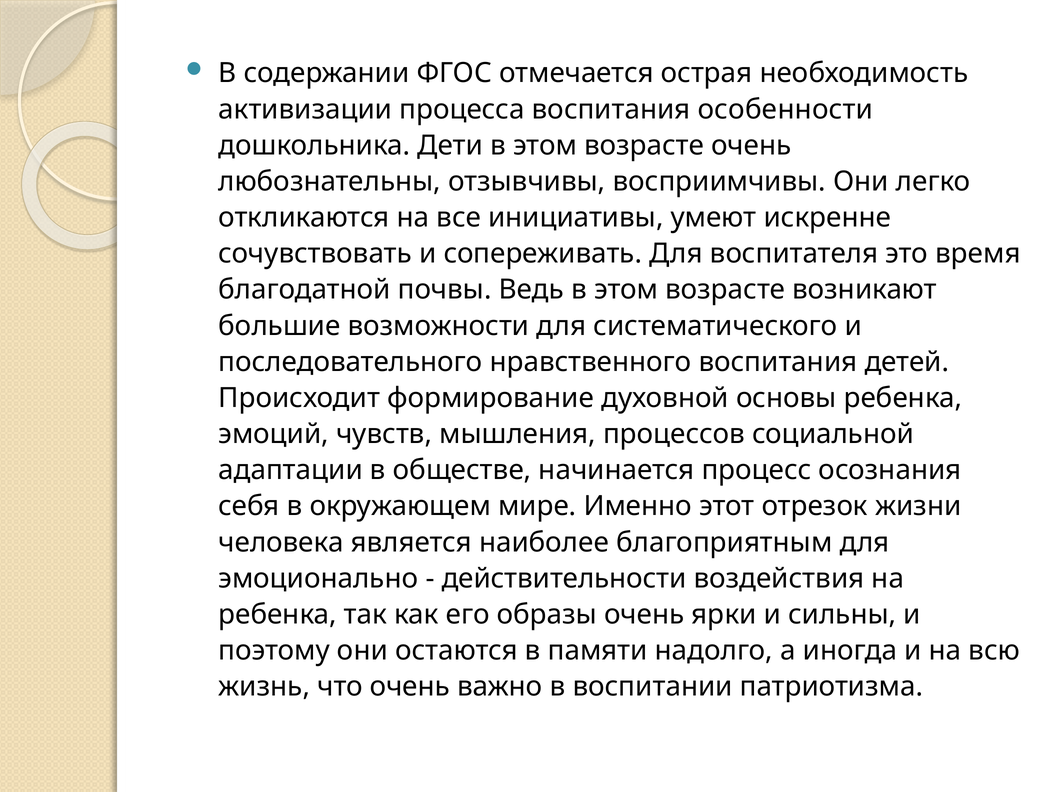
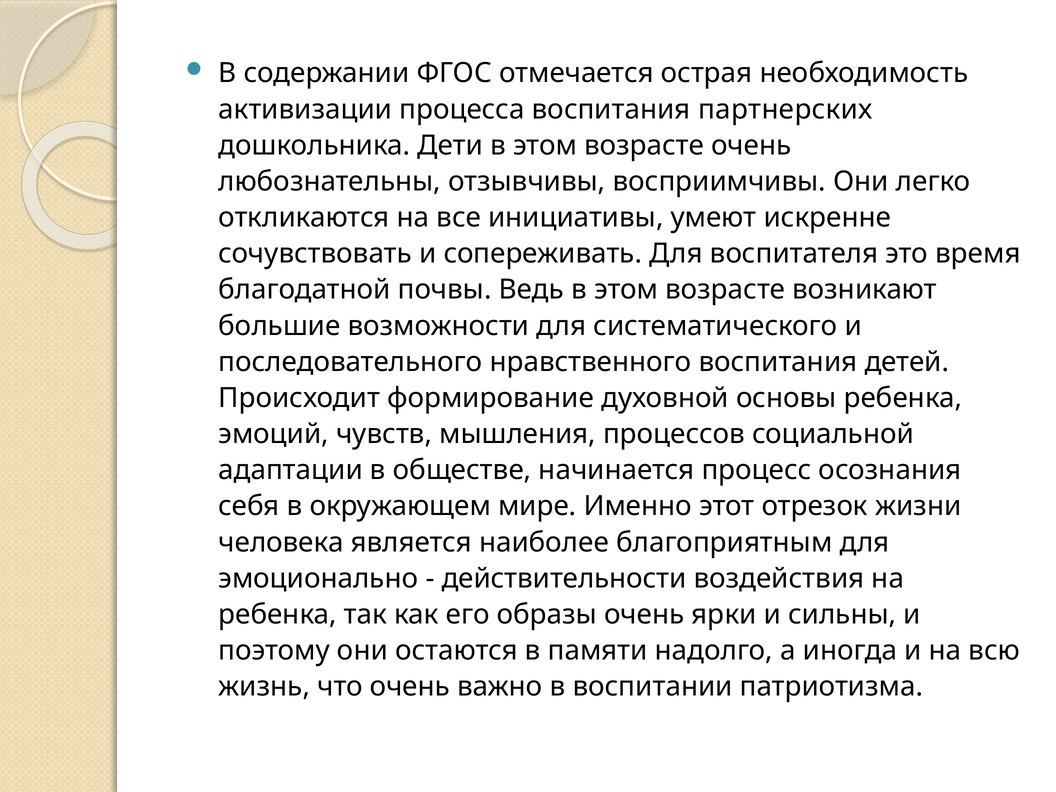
особенности: особенности -> партнерских (785, 109)
